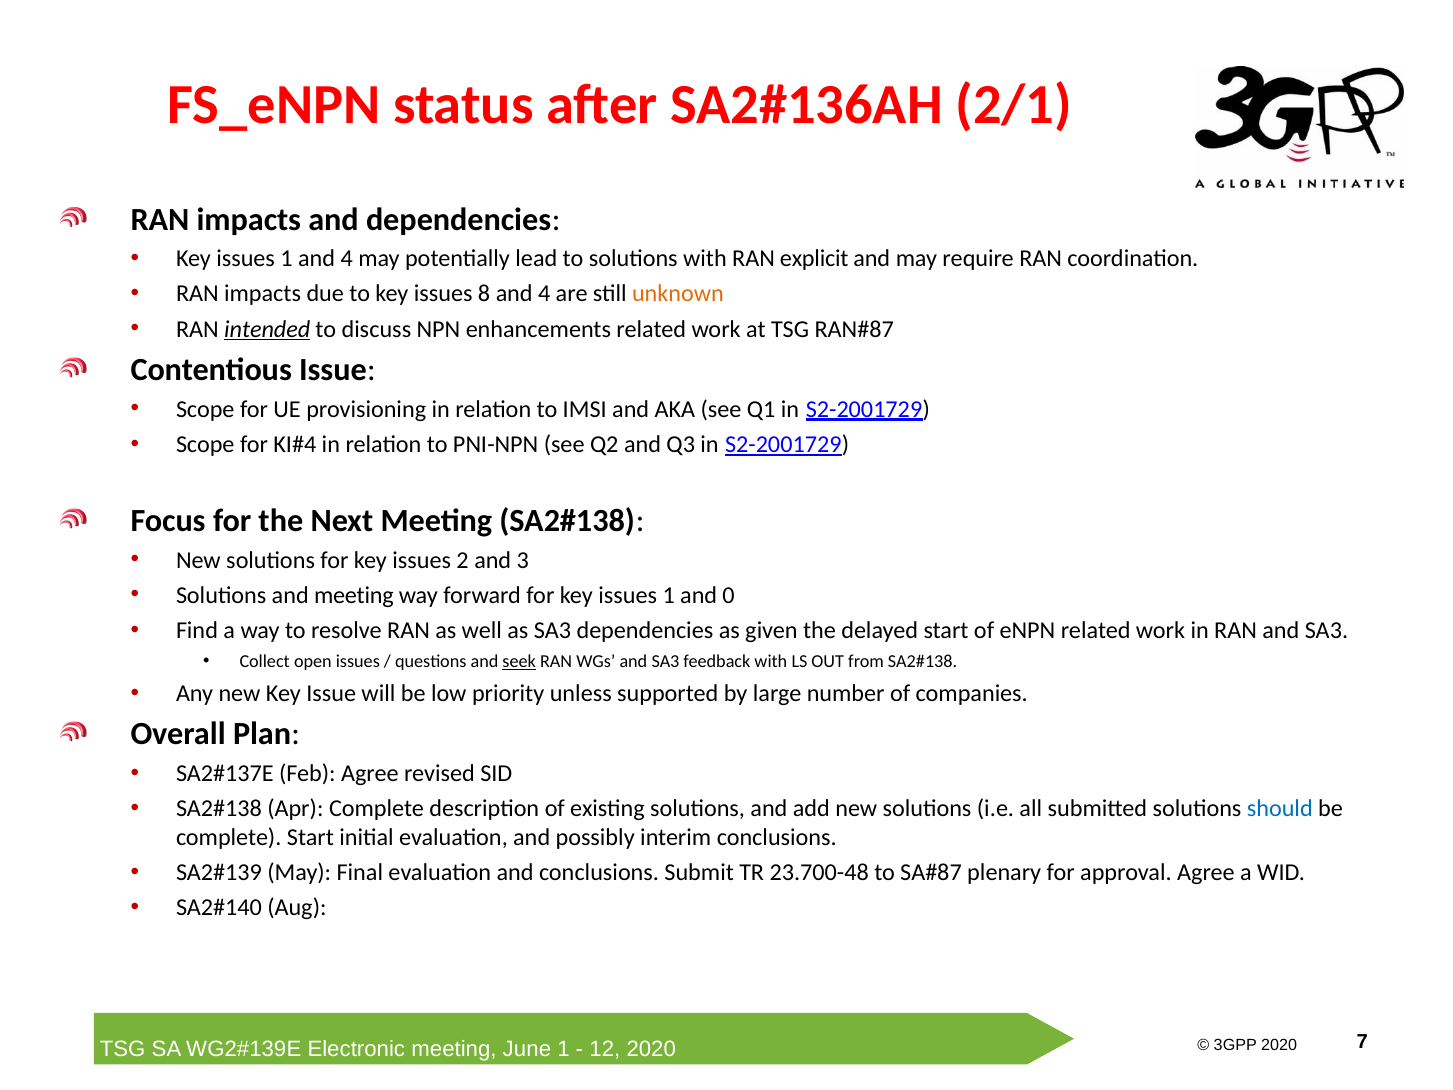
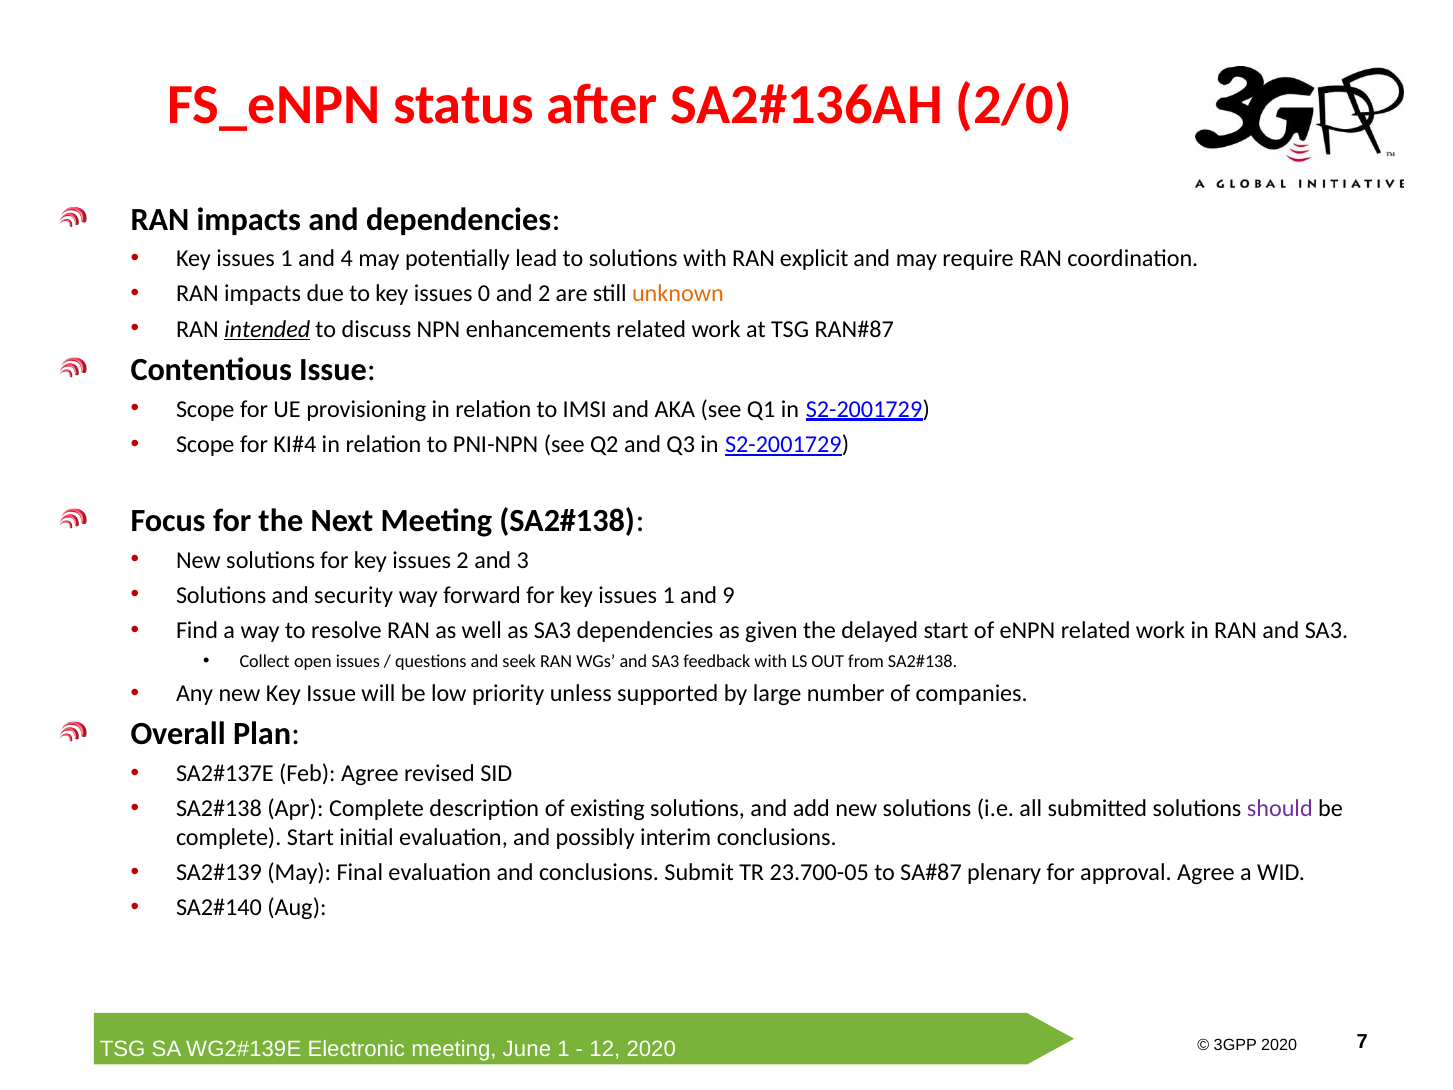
2/1: 2/1 -> 2/0 (1014, 105)
8: 8 -> 0 (484, 294)
4: 4 -> 2 (544, 294)
and meeting: meeting -> security (354, 595)
0: 0 -> 9 (729, 595)
seek underline: present -> none (519, 661)
should colour: blue -> purple (1280, 808)
23.700-48: 23.700-48 -> 23.700-05 (819, 873)
